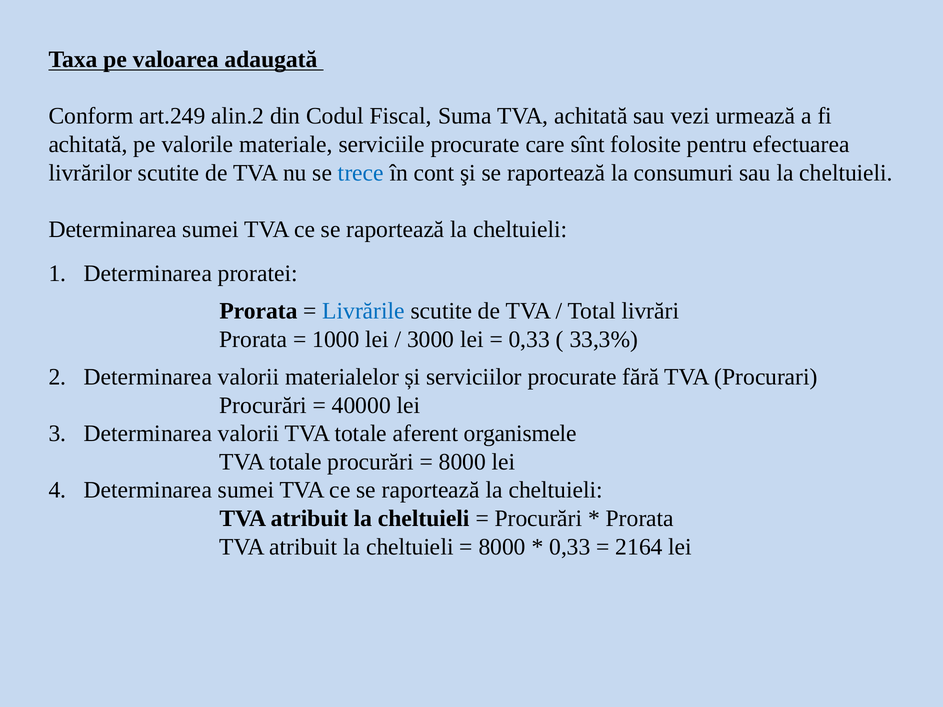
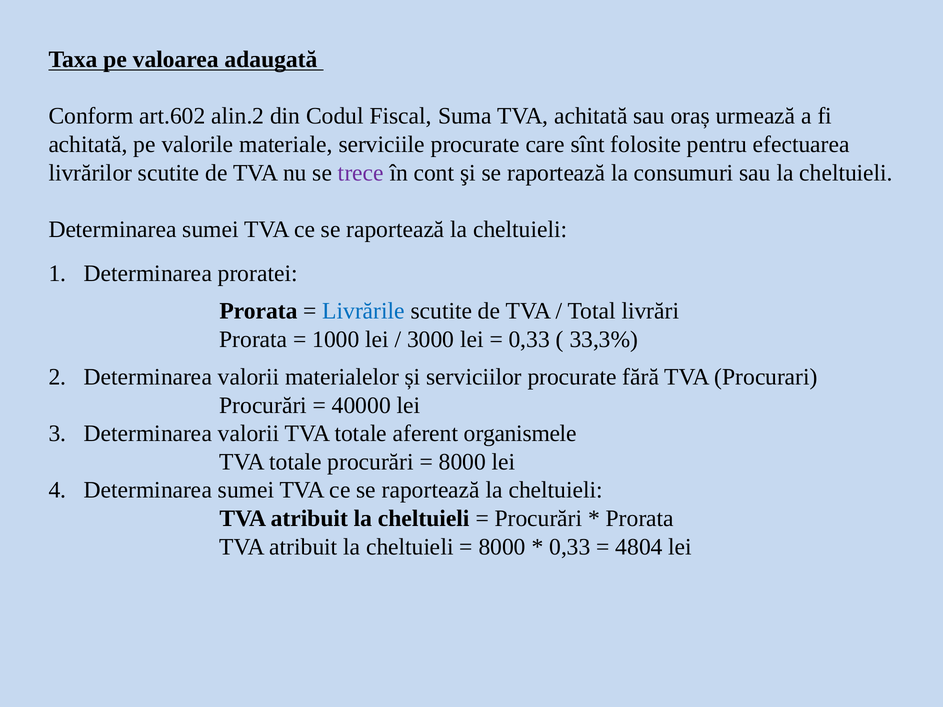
art.249: art.249 -> art.602 (172, 116)
vezi: vezi -> oraș (690, 116)
trece colour: blue -> purple (361, 173)
2164: 2164 -> 4804 (639, 547)
